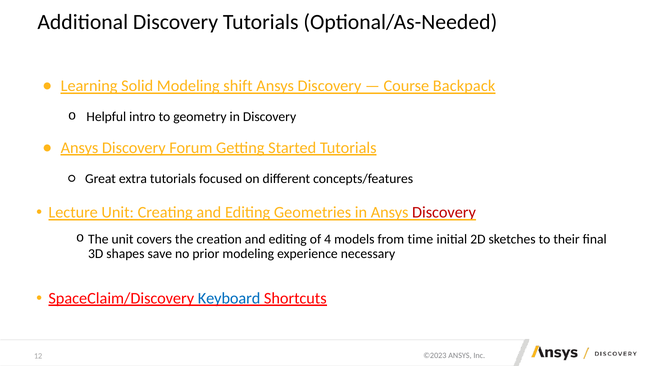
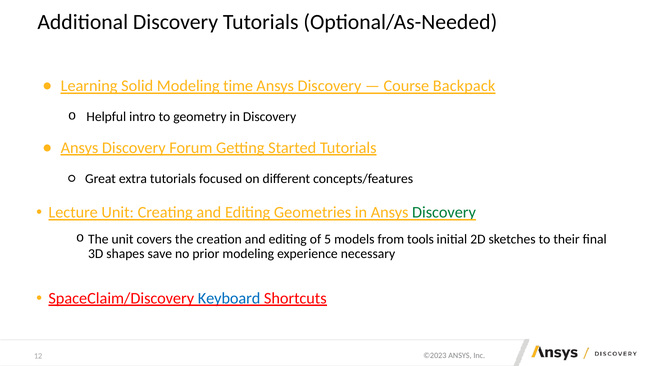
shift: shift -> time (238, 86)
Discovery colour: red -> green (444, 213)
4: 4 -> 5 (328, 239)
time: time -> tools (420, 239)
